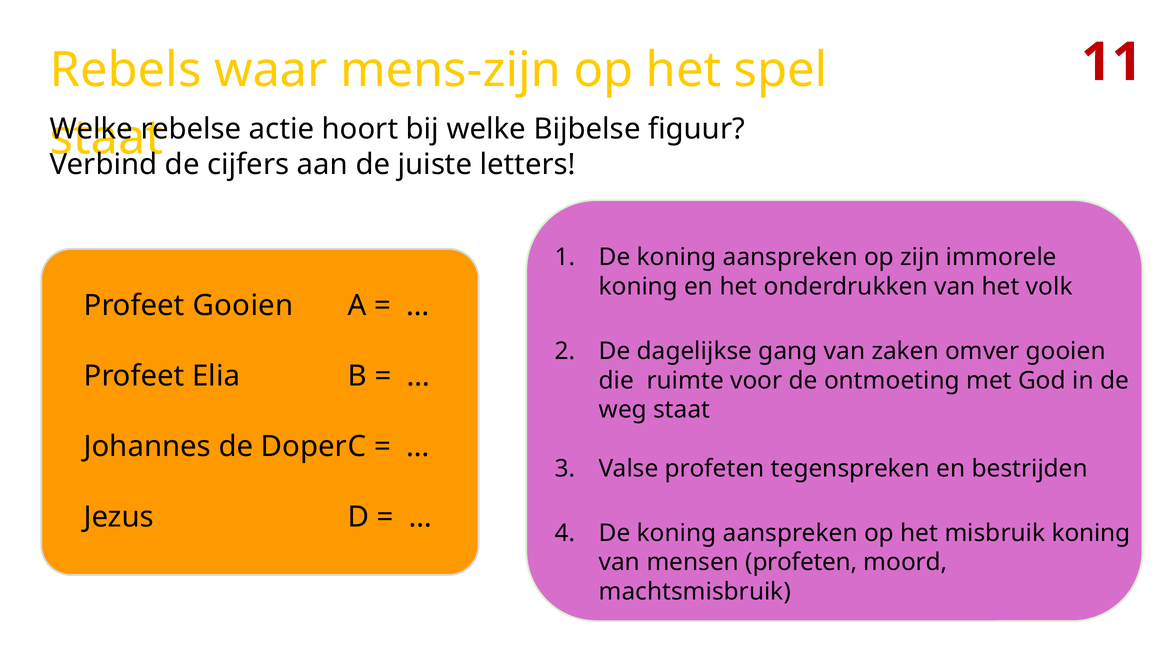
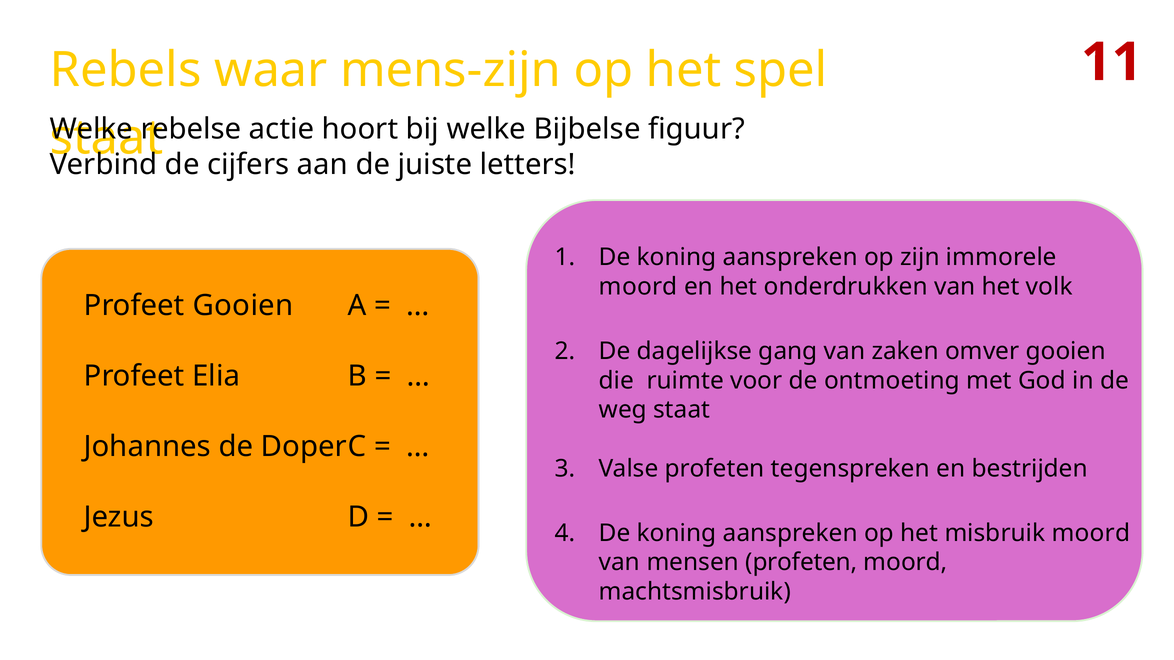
koning: koning -> moord (638, 287)
misbruik koning: koning -> moord (1091, 533)
